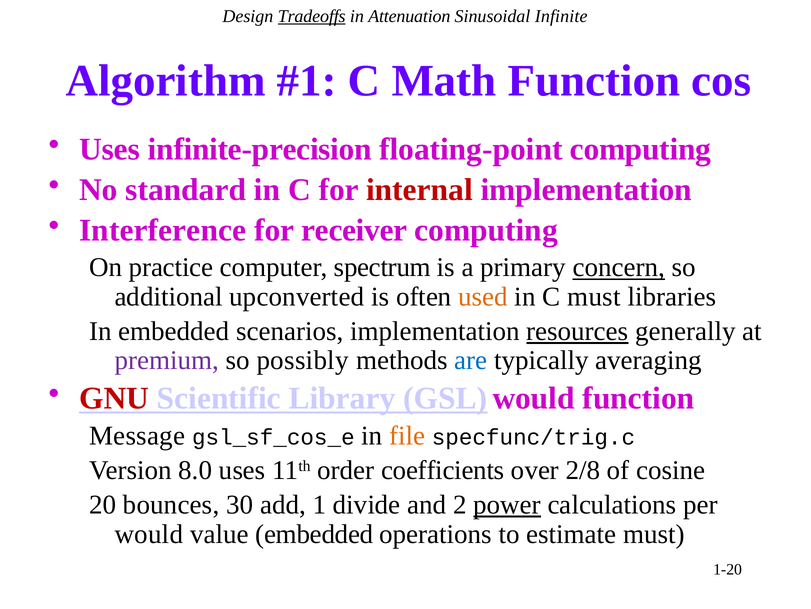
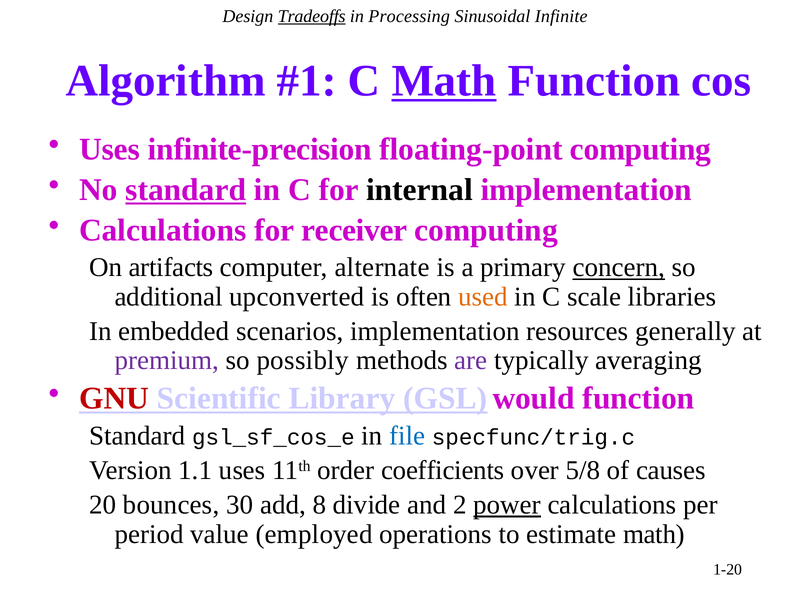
Attenuation: Attenuation -> Processing (409, 16)
Math underline: none -> present (444, 81)
standard underline: none -> present (186, 190)
internal colour: red -> black (419, 190)
Interference: Interference -> Calculations (163, 230)
practice: practice -> artifacts (171, 267)
spectrum: spectrum -> alternate (382, 267)
C must: must -> scale (594, 296)
resources underline: present -> none (577, 331)
are colour: blue -> purple (471, 360)
Message: Message -> Standard (137, 435)
file colour: orange -> blue (407, 435)
8.0: 8.0 -> 1.1 (195, 470)
2/8: 2/8 -> 5/8 (583, 470)
cosine: cosine -> causes (671, 470)
1: 1 -> 8 (319, 504)
would: would -> period (149, 533)
value embedded: embedded -> employed (314, 533)
estimate must: must -> math (654, 533)
